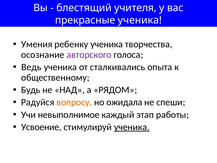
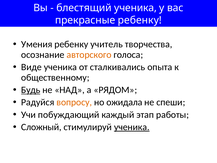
блестящий учителя: учителя -> ученика (135, 8)
прекрасные ученика: ученика -> ребенку (140, 20)
ребенку ученика: ученика -> учитель (107, 44)
авторского colour: purple -> orange (89, 55)
Ведь: Ведь -> Виде (31, 67)
Будь underline: none -> present (31, 90)
невыполнимое: невыполнимое -> побуждающий (69, 114)
Усвоение: Усвоение -> Сложный (41, 127)
